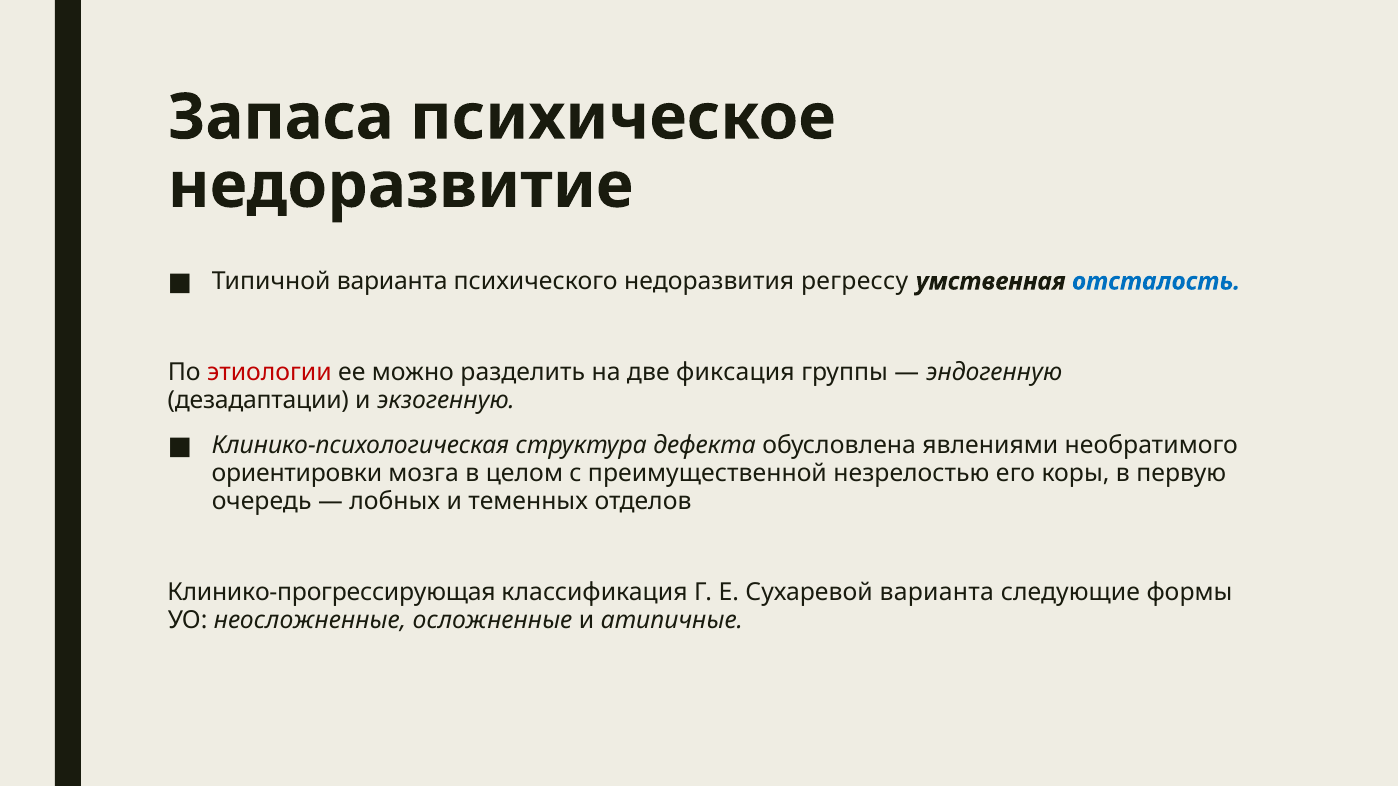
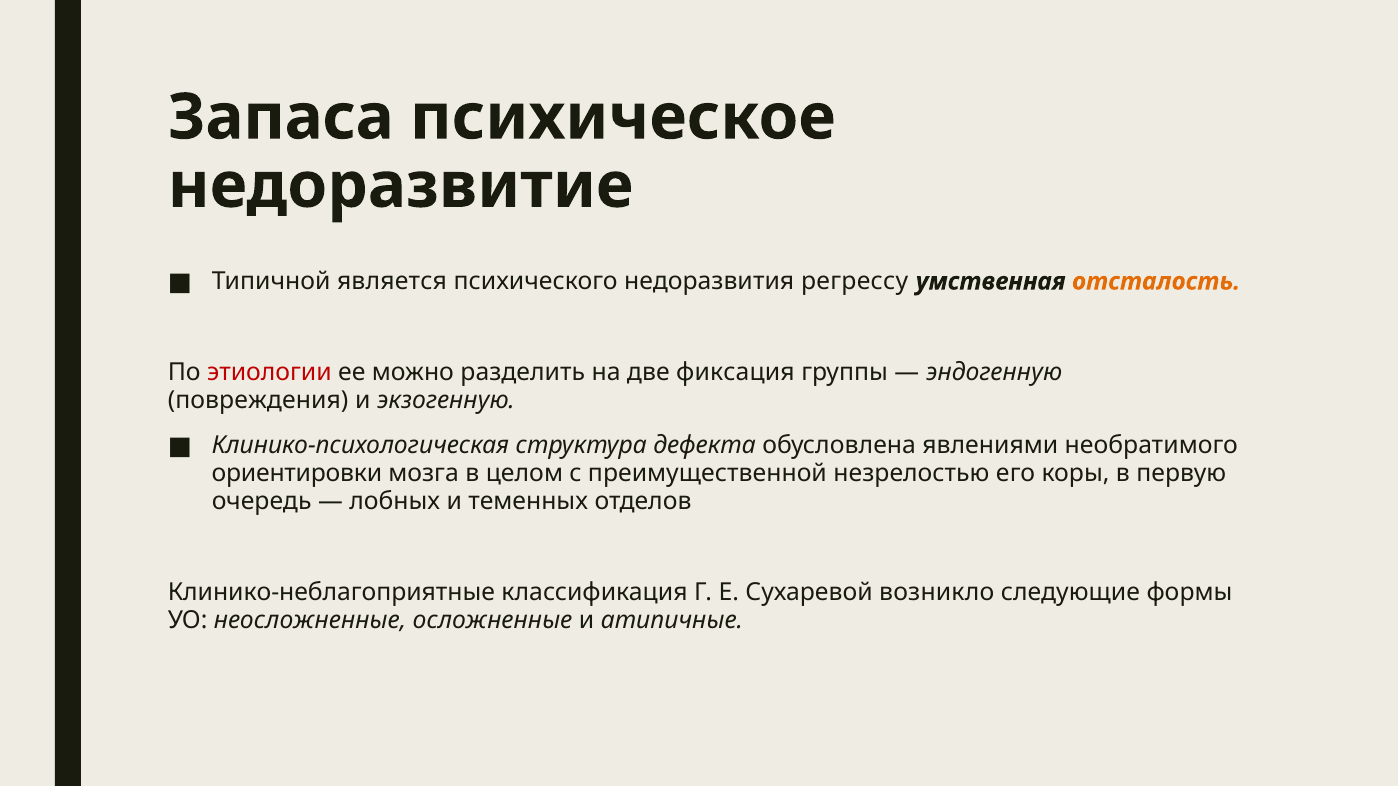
Типичной варианта: варианта -> является (392, 282)
отсталость colour: blue -> orange (1156, 282)
дезадаптации: дезадаптации -> повреждения (258, 400)
Клинико-прогрессирующая: Клинико-прогрессирующая -> Клинико-неблагоприятные (331, 593)
Сухаревой варианта: варианта -> возникло (937, 593)
